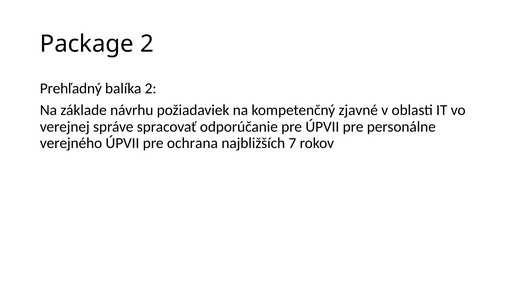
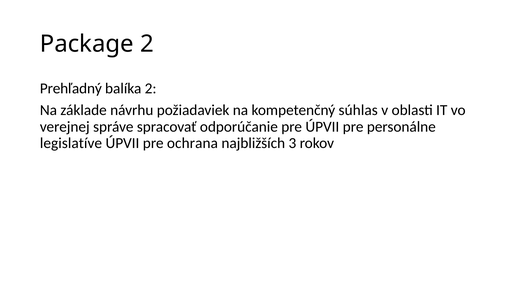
zjavné: zjavné -> súhlas (358, 110)
verejného: verejného -> legislatíve (71, 143)
7: 7 -> 3 (292, 143)
